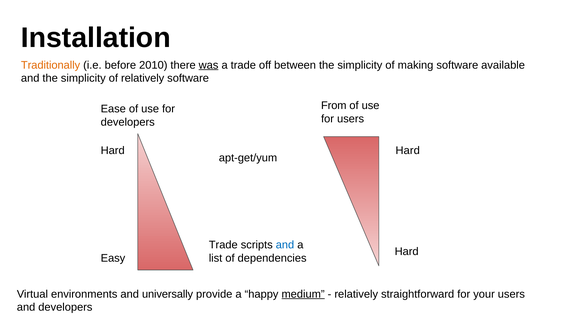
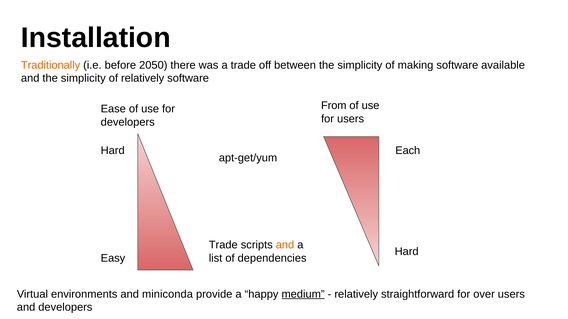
2010: 2010 -> 2050 (153, 65)
was underline: present -> none (209, 65)
Hard: Hard -> Each (408, 151)
and colour: blue -> orange (285, 245)
universally: universally -> miniconda (167, 295)
your: your -> over (484, 295)
